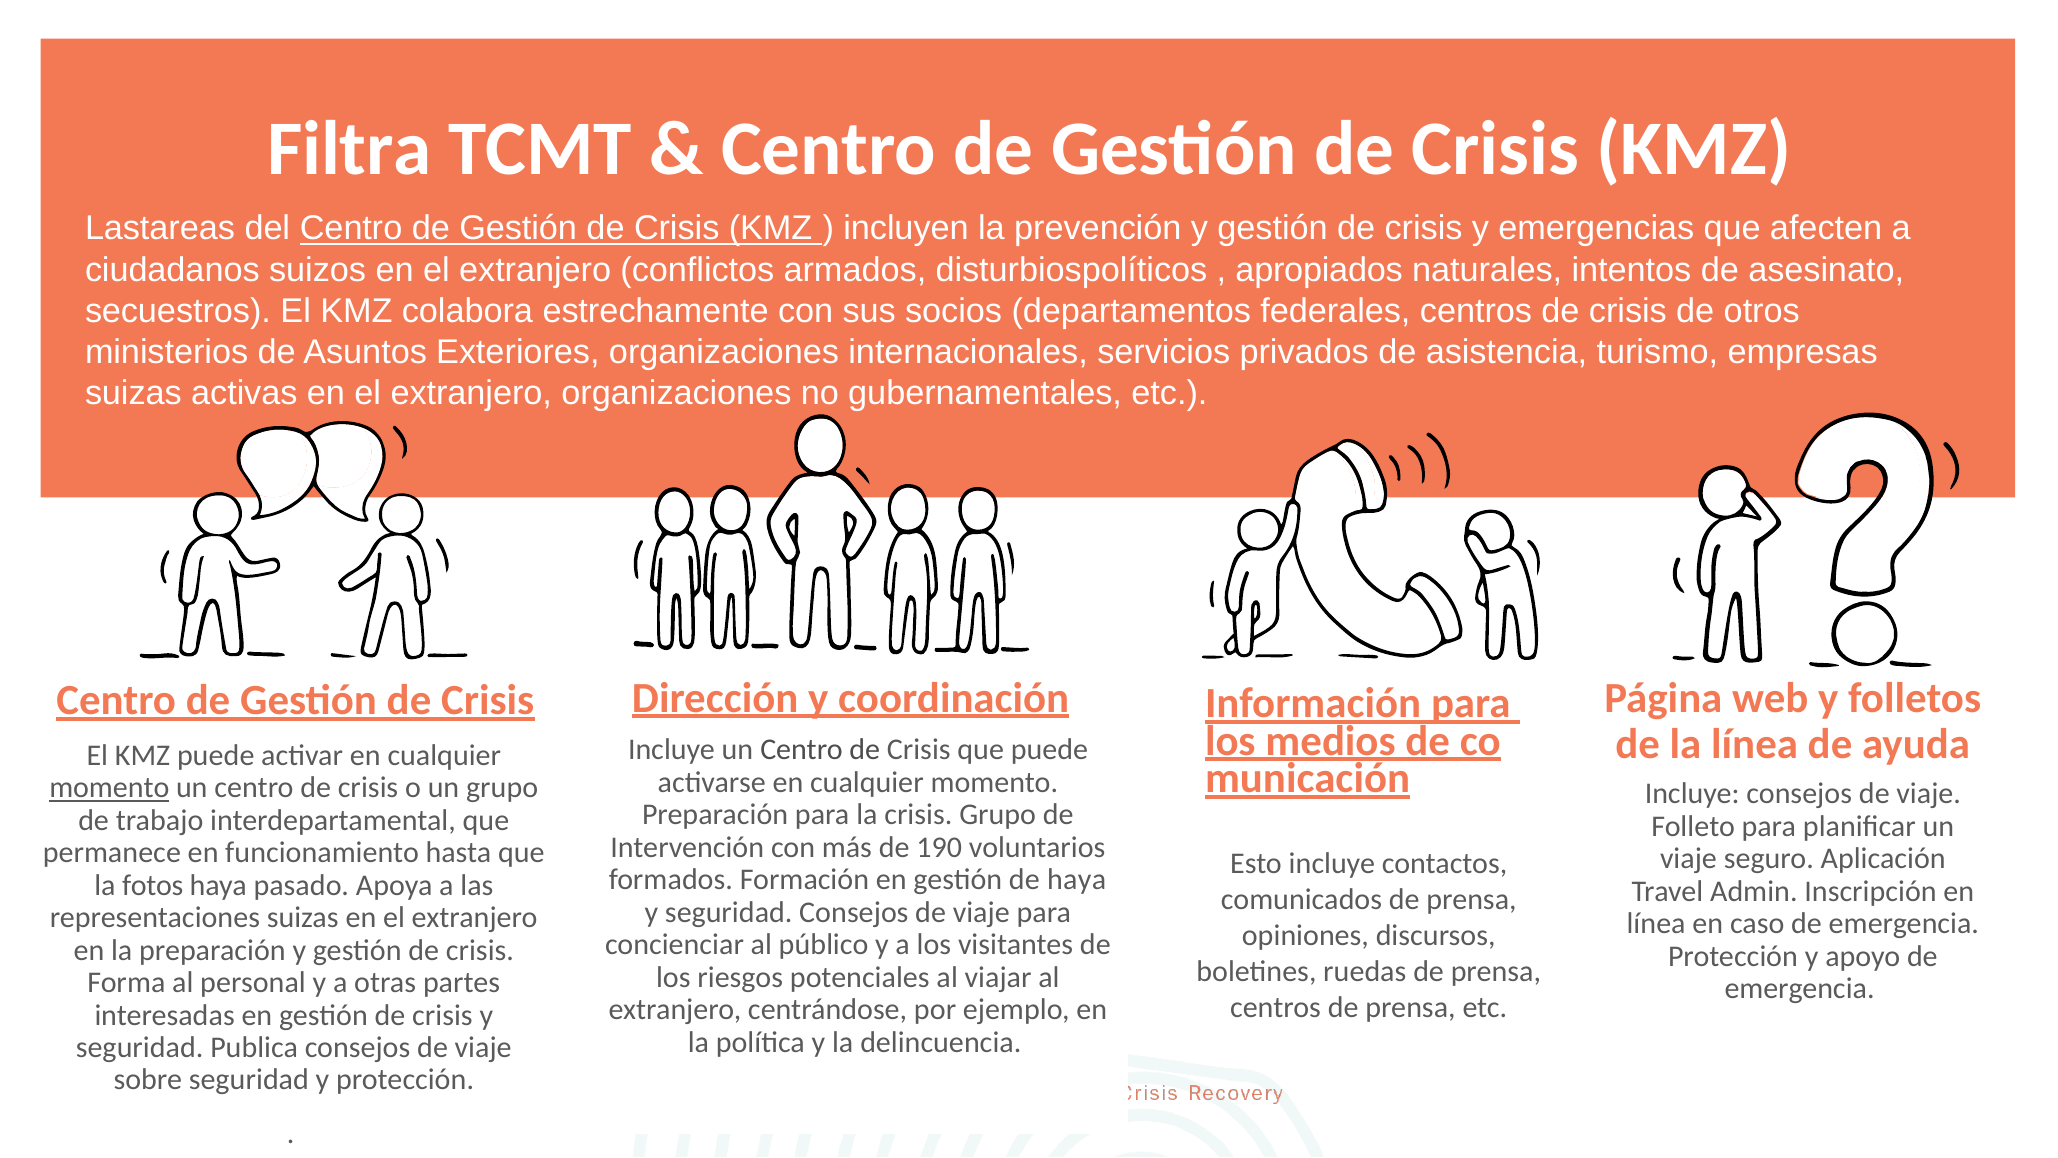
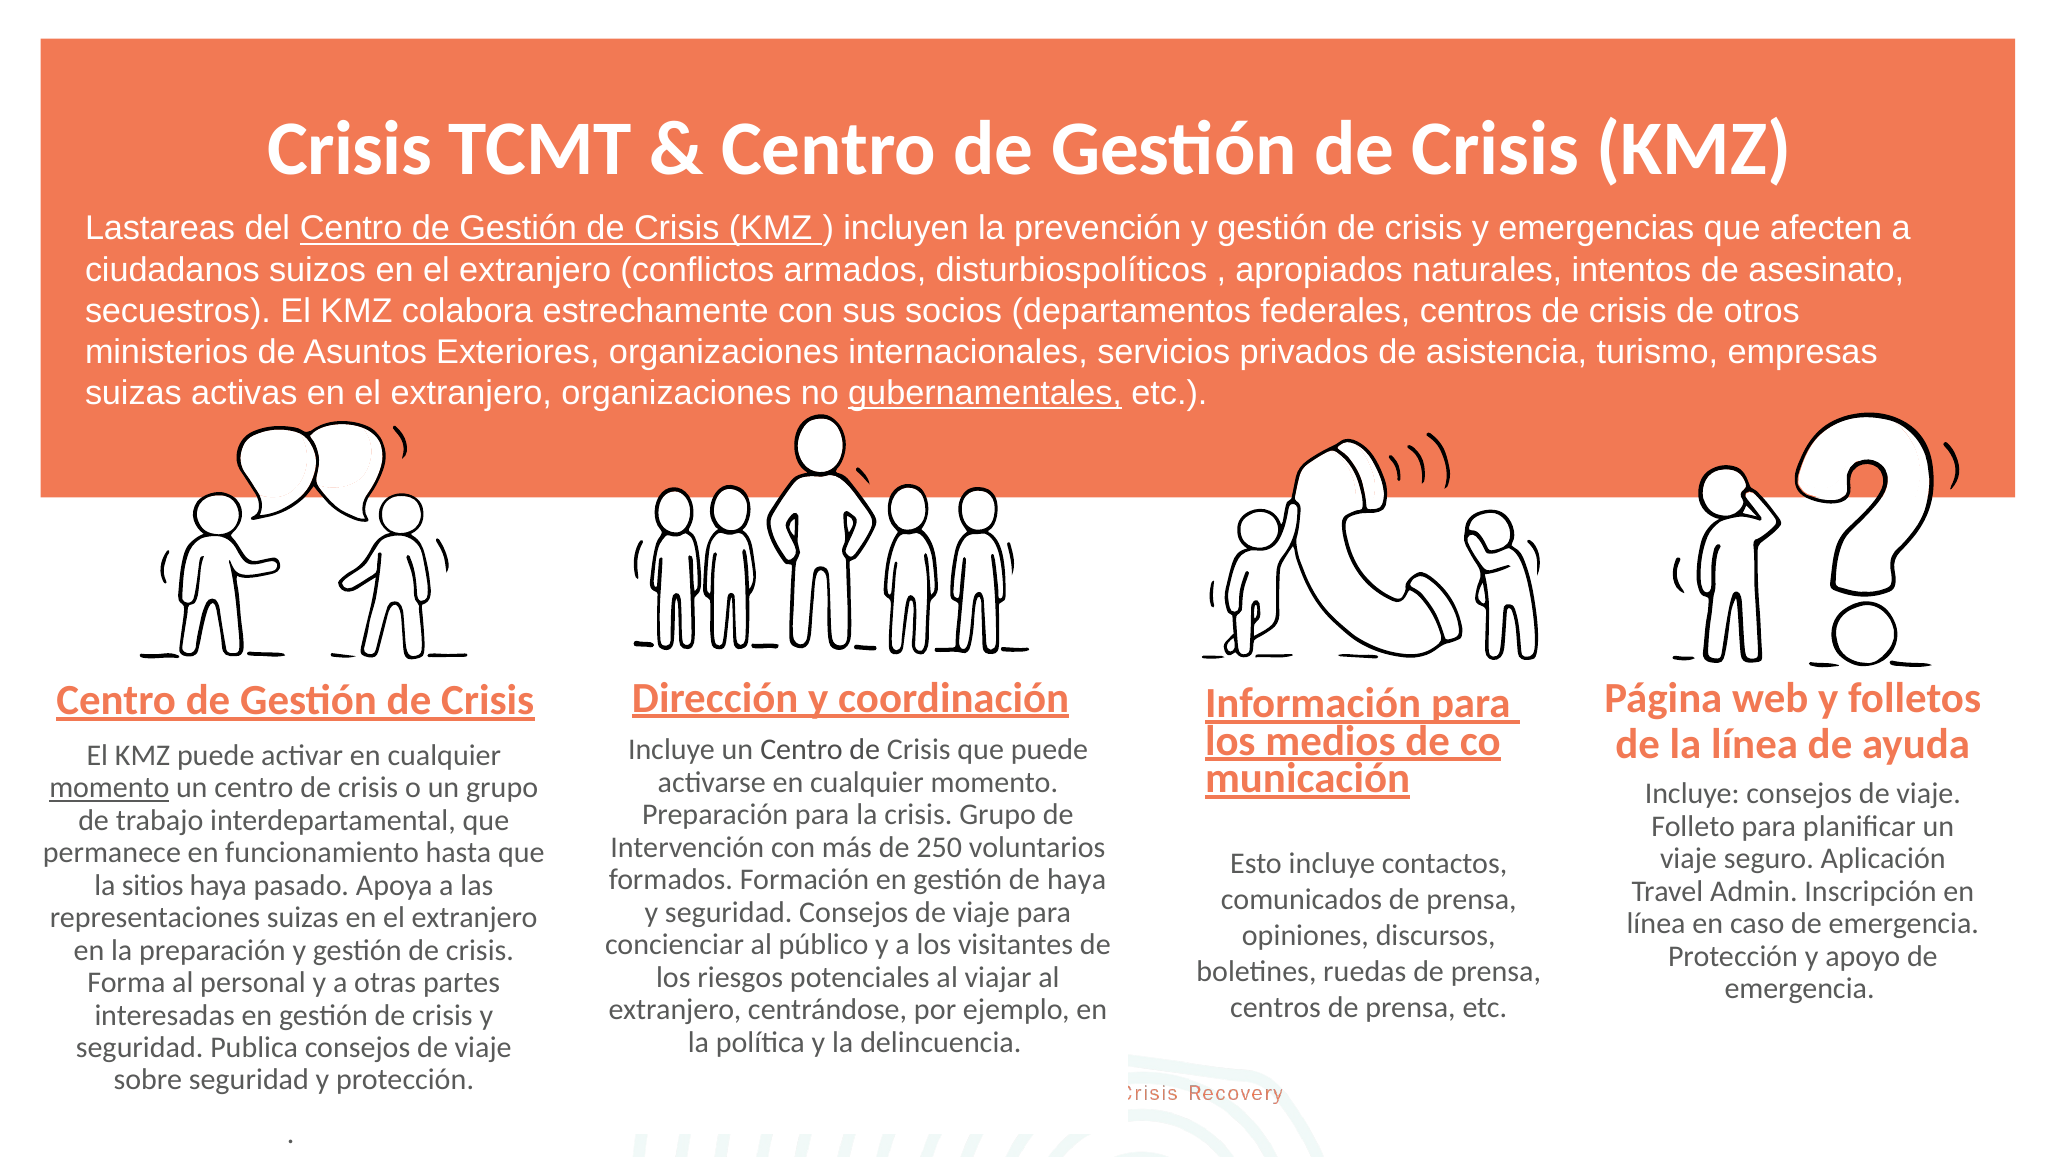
Filtra: Filtra -> Crisis (350, 149)
gubernamentales underline: none -> present (985, 393)
190: 190 -> 250 (939, 847)
fotos: fotos -> sitios (153, 885)
